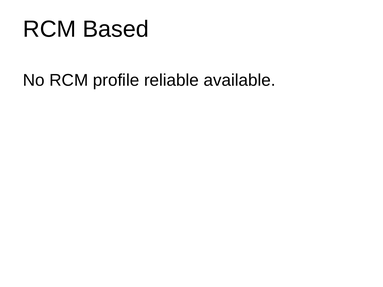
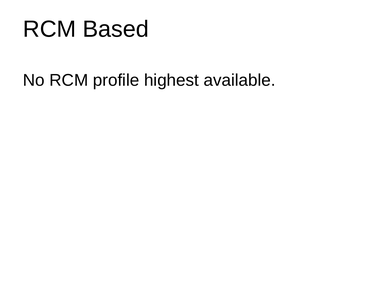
reliable: reliable -> highest (171, 80)
